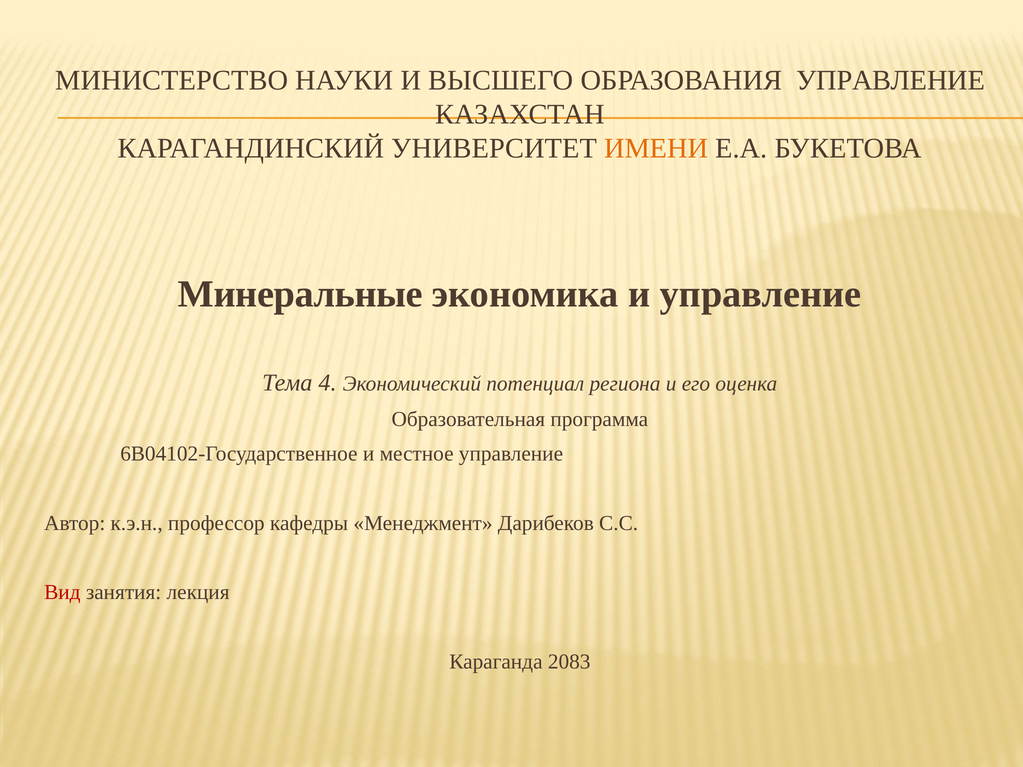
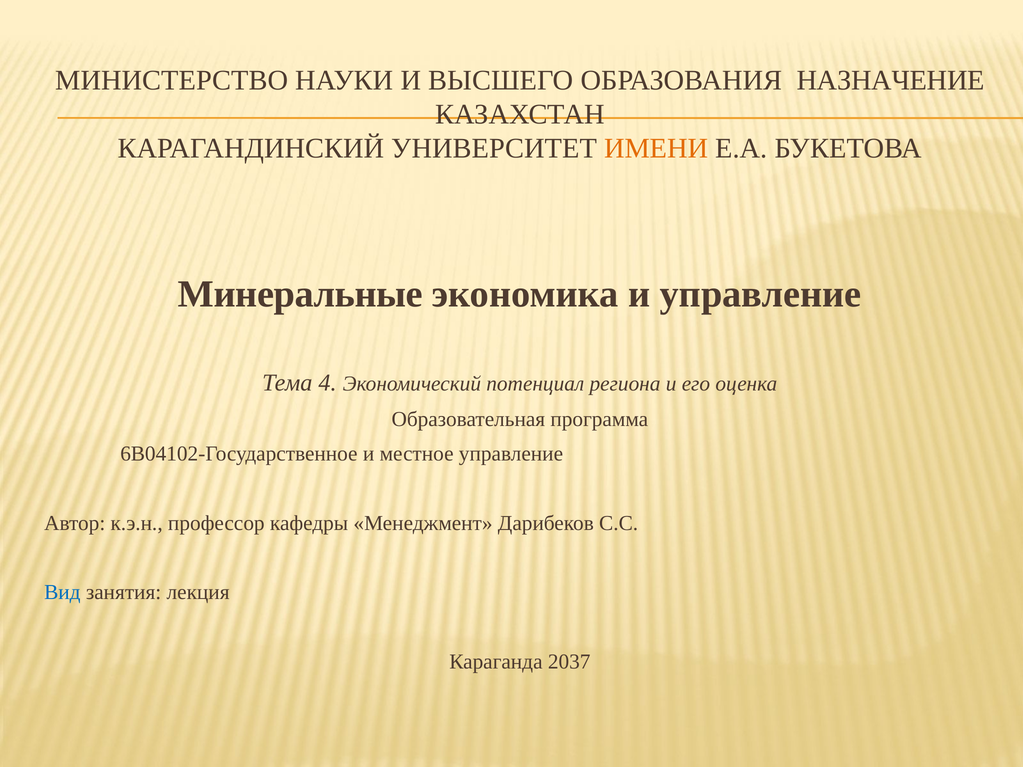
ОБРАЗОВАНИЯ УПРАВЛЕНИЕ: УПРАВЛЕНИЕ -> НАЗНАЧЕНИЕ (891, 80)
Вид colour: red -> blue (62, 593)
2083: 2083 -> 2037 (569, 662)
